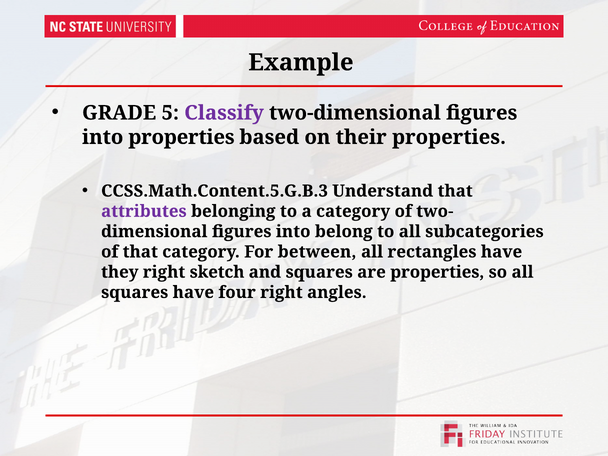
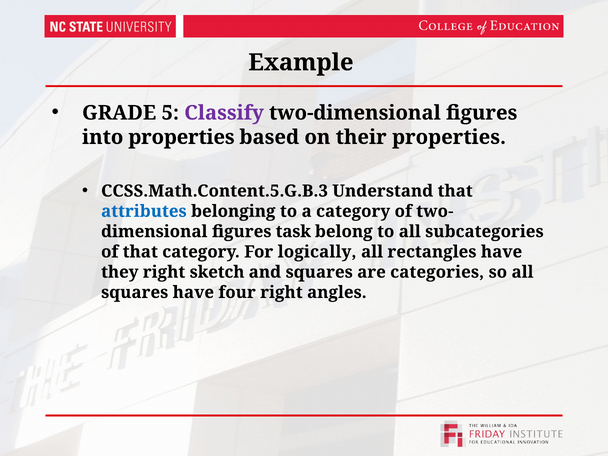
attributes colour: purple -> blue (144, 211)
into: into -> task (293, 232)
between: between -> logically (317, 252)
are properties: properties -> categories (437, 272)
